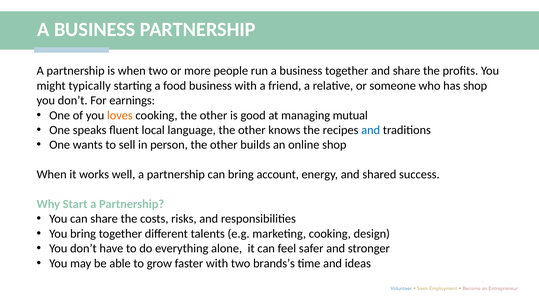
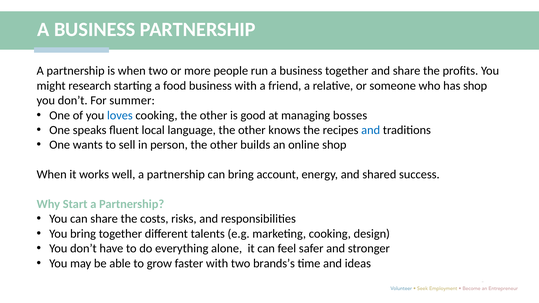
typically: typically -> research (90, 86)
earnings: earnings -> summer (132, 101)
loves colour: orange -> blue (120, 115)
mutual: mutual -> bosses (350, 115)
